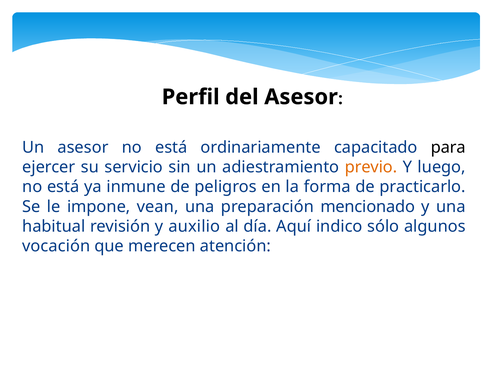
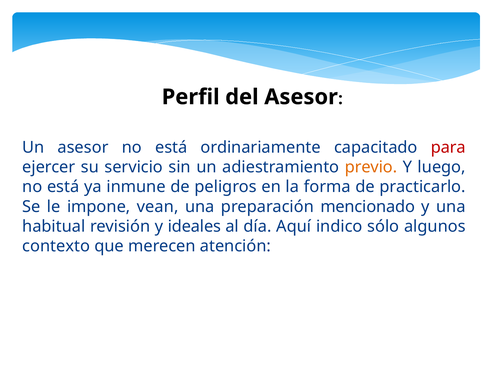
para colour: black -> red (448, 148)
auxilio: auxilio -> ideales (194, 226)
vocación: vocación -> contexto (56, 246)
